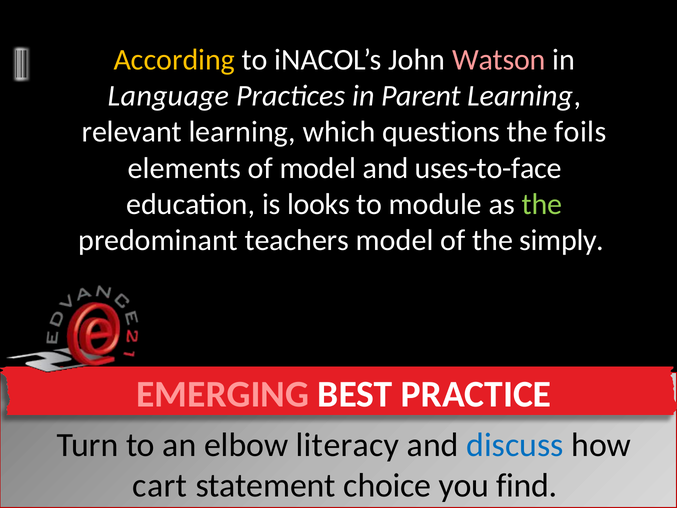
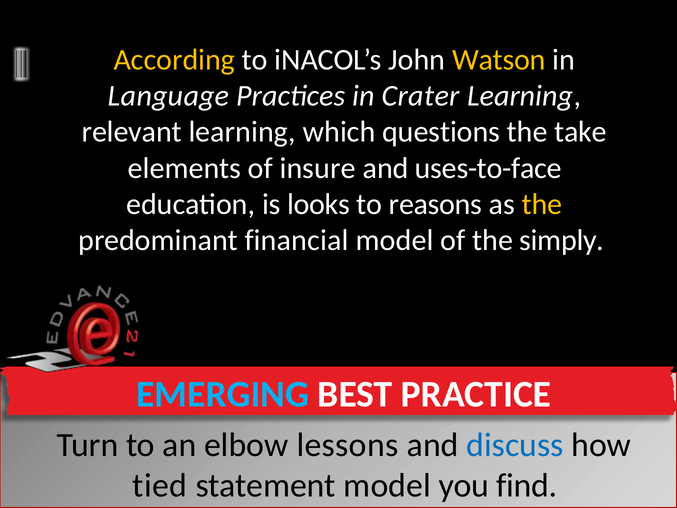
Watson colour: pink -> yellow (499, 60)
Parent: Parent -> Crater (421, 96)
foils: foils -> take (581, 132)
of model: model -> insure (318, 168)
module: module -> reasons (435, 204)
the colour: light green -> yellow (542, 204)
teachers: teachers -> financial (297, 240)
EMERGING colour: pink -> light blue (223, 394)
literacy: literacy -> lessons (347, 445)
cart: cart -> tied (160, 485)
statement choice: choice -> model (387, 485)
